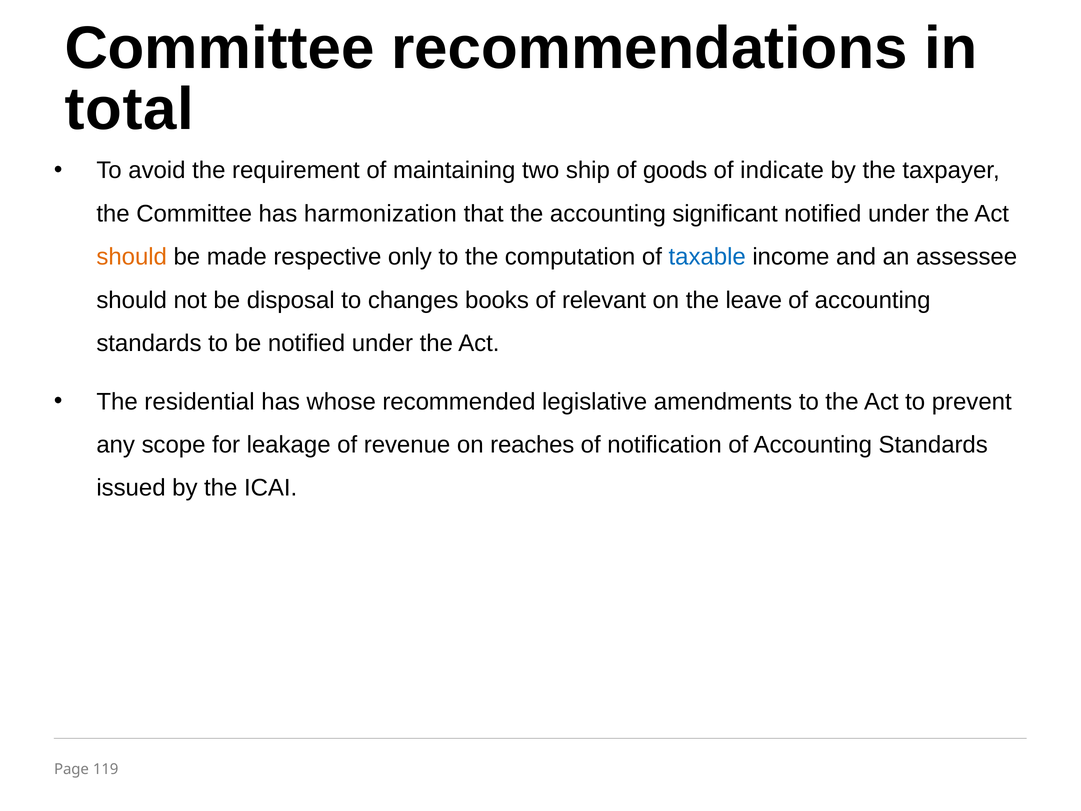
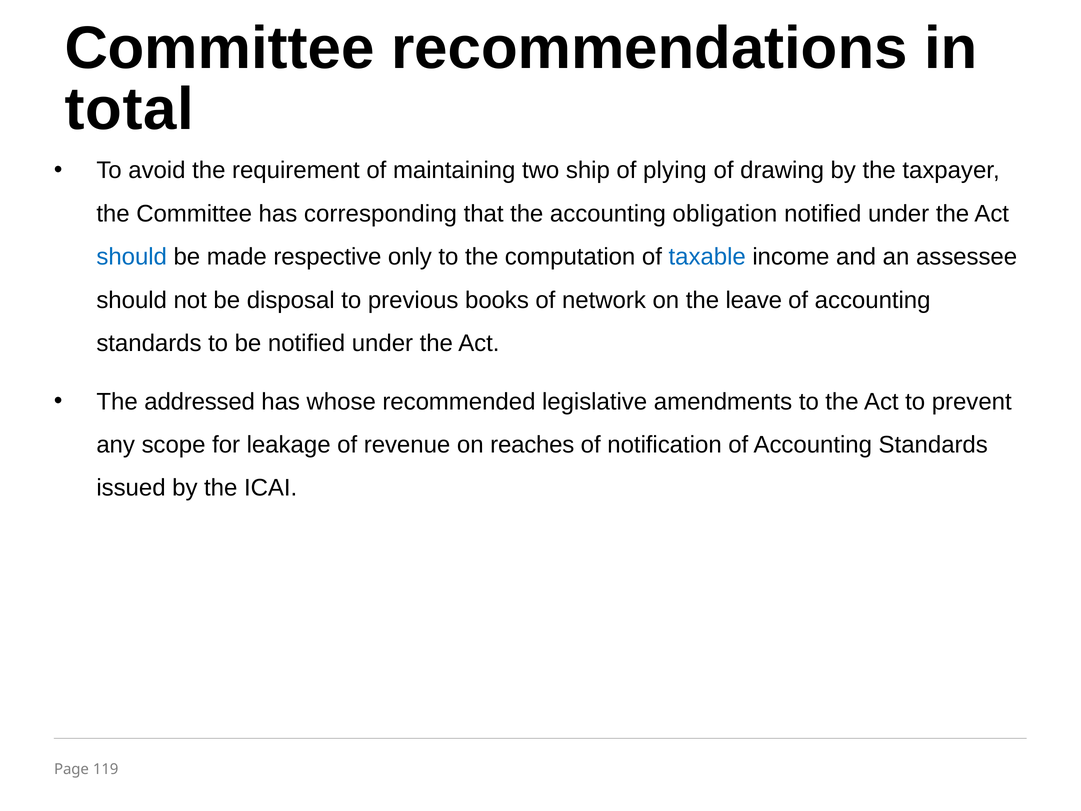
goods: goods -> plying (675, 170)
indicate: indicate -> drawing (782, 170)
harmonization: harmonization -> corresponding (380, 214)
significant: significant -> obligation (725, 214)
should colour: orange -> blue (132, 257)
changes: changes -> previous (413, 300)
relevant: relevant -> network (604, 300)
residential: residential -> addressed (200, 401)
